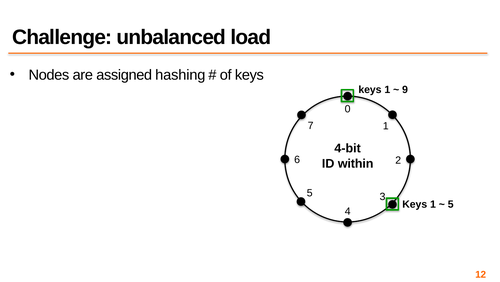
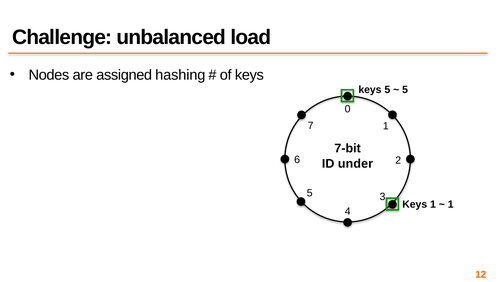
1: 1 -> 5 (387, 89)
9: 9 -> 5 (405, 89)
4-bit: 4-bit -> 7-bit (348, 148)
within: within -> under (355, 163)
5: 5 -> 1 (451, 204)
